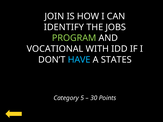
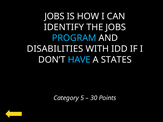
JOIN: JOIN -> JOBS (54, 16)
PROGRAM colour: light green -> light blue (74, 38)
VOCATIONAL: VOCATIONAL -> DISABILITIES (55, 49)
